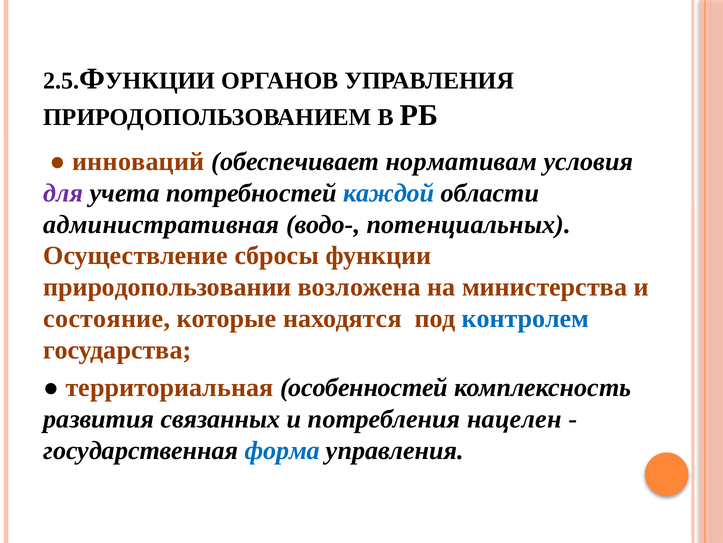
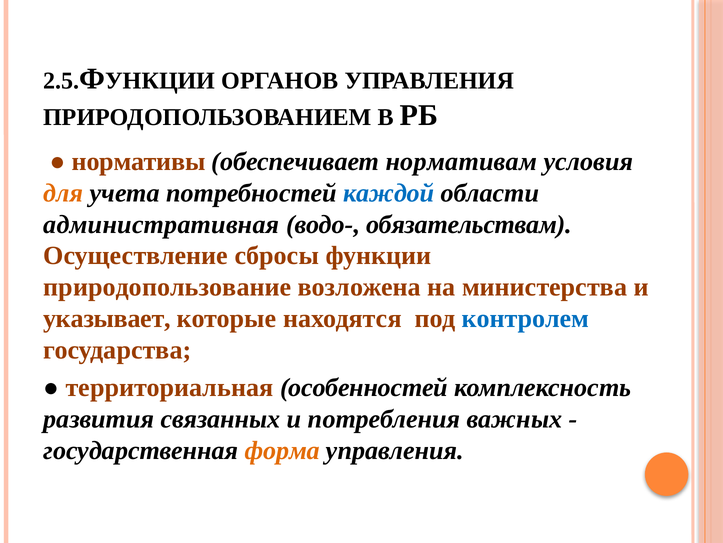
инноваций: инноваций -> нормативы (139, 161)
для colour: purple -> orange (63, 193)
потенциальных: потенциальных -> обязательствам (469, 224)
природопользовании: природопользовании -> природопользование (167, 287)
состояние: состояние -> указывает (107, 318)
нацелен: нацелен -> важных (514, 419)
форма colour: blue -> orange (282, 450)
